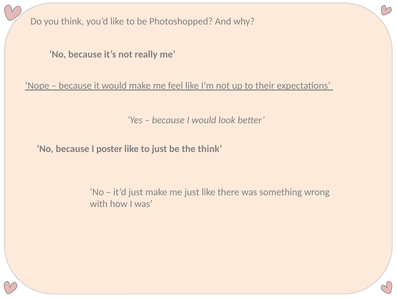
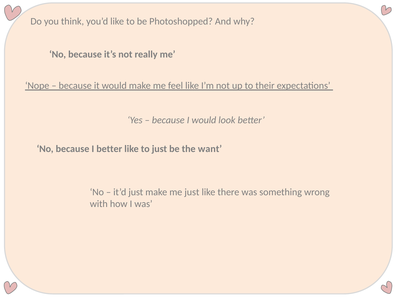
I poster: poster -> better (109, 149)
the think: think -> want (210, 149)
